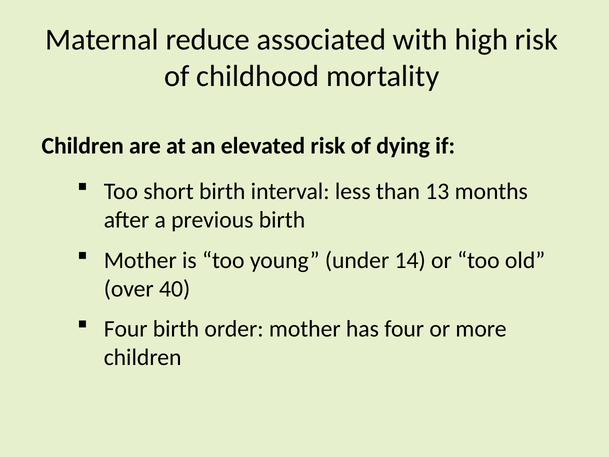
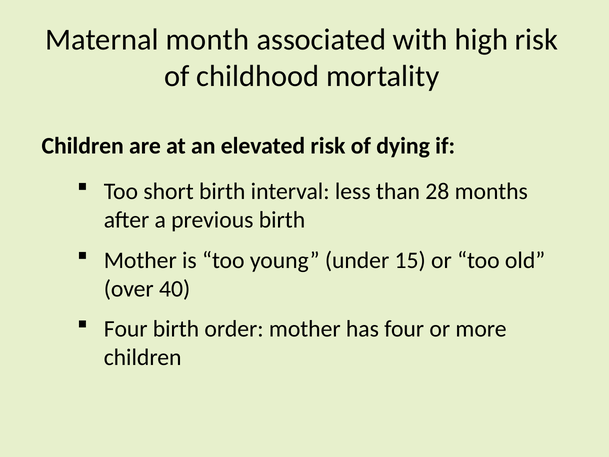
reduce: reduce -> month (207, 40)
13: 13 -> 28 (437, 191)
14: 14 -> 15 (410, 260)
